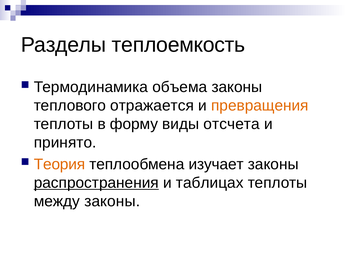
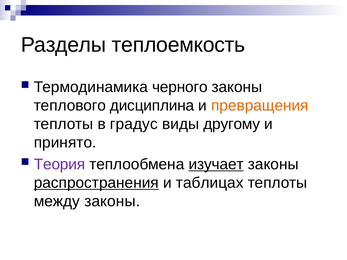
объема: объема -> черного (180, 87)
отражается: отражается -> дисциплина (152, 106)
форму: форму -> градус (134, 124)
отсчета: отсчета -> другому (232, 124)
Теория colour: orange -> purple (60, 164)
изучает underline: none -> present (216, 164)
